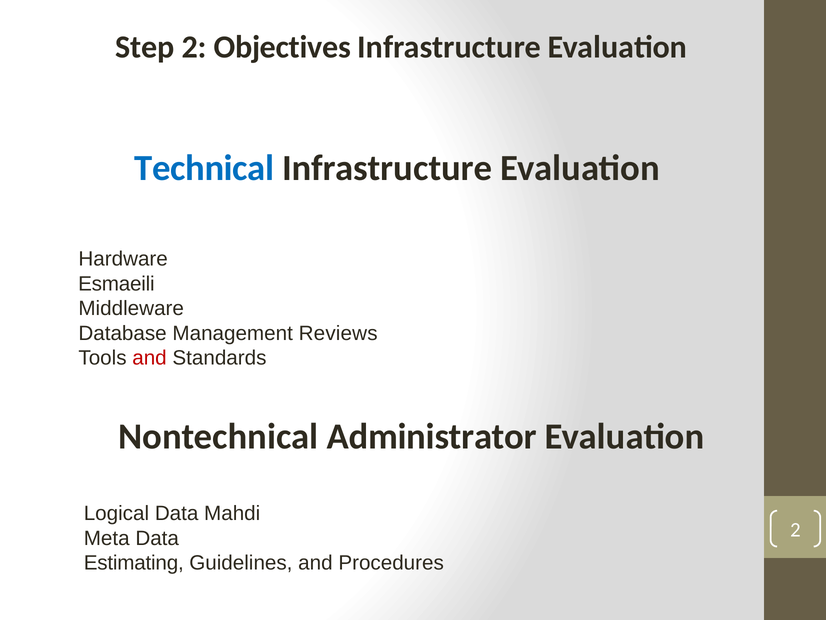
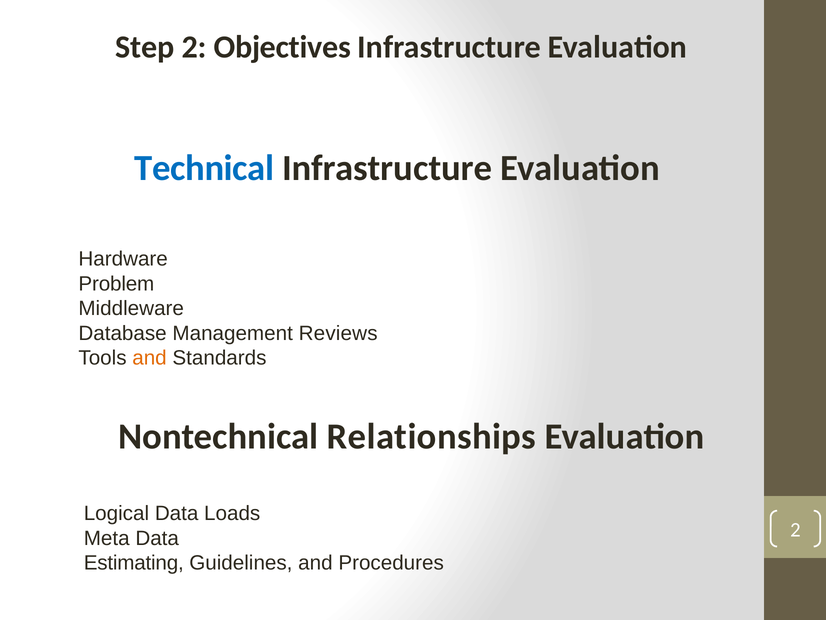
Esmaeili: Esmaeili -> Problem (116, 284)
and colour: red -> orange (149, 358)
Administrator: Administrator -> Relationships (431, 436)
Mahdi: Mahdi -> Loads (232, 513)
